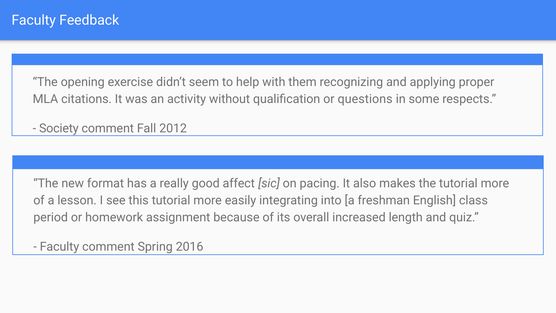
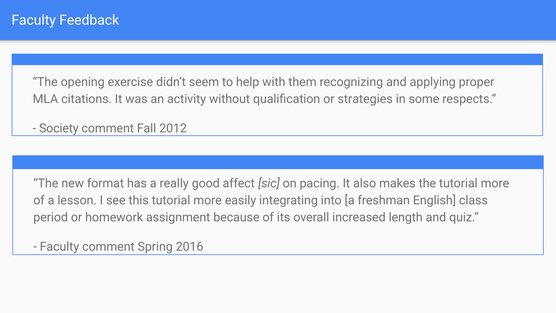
questions: questions -> strategies (365, 99)
